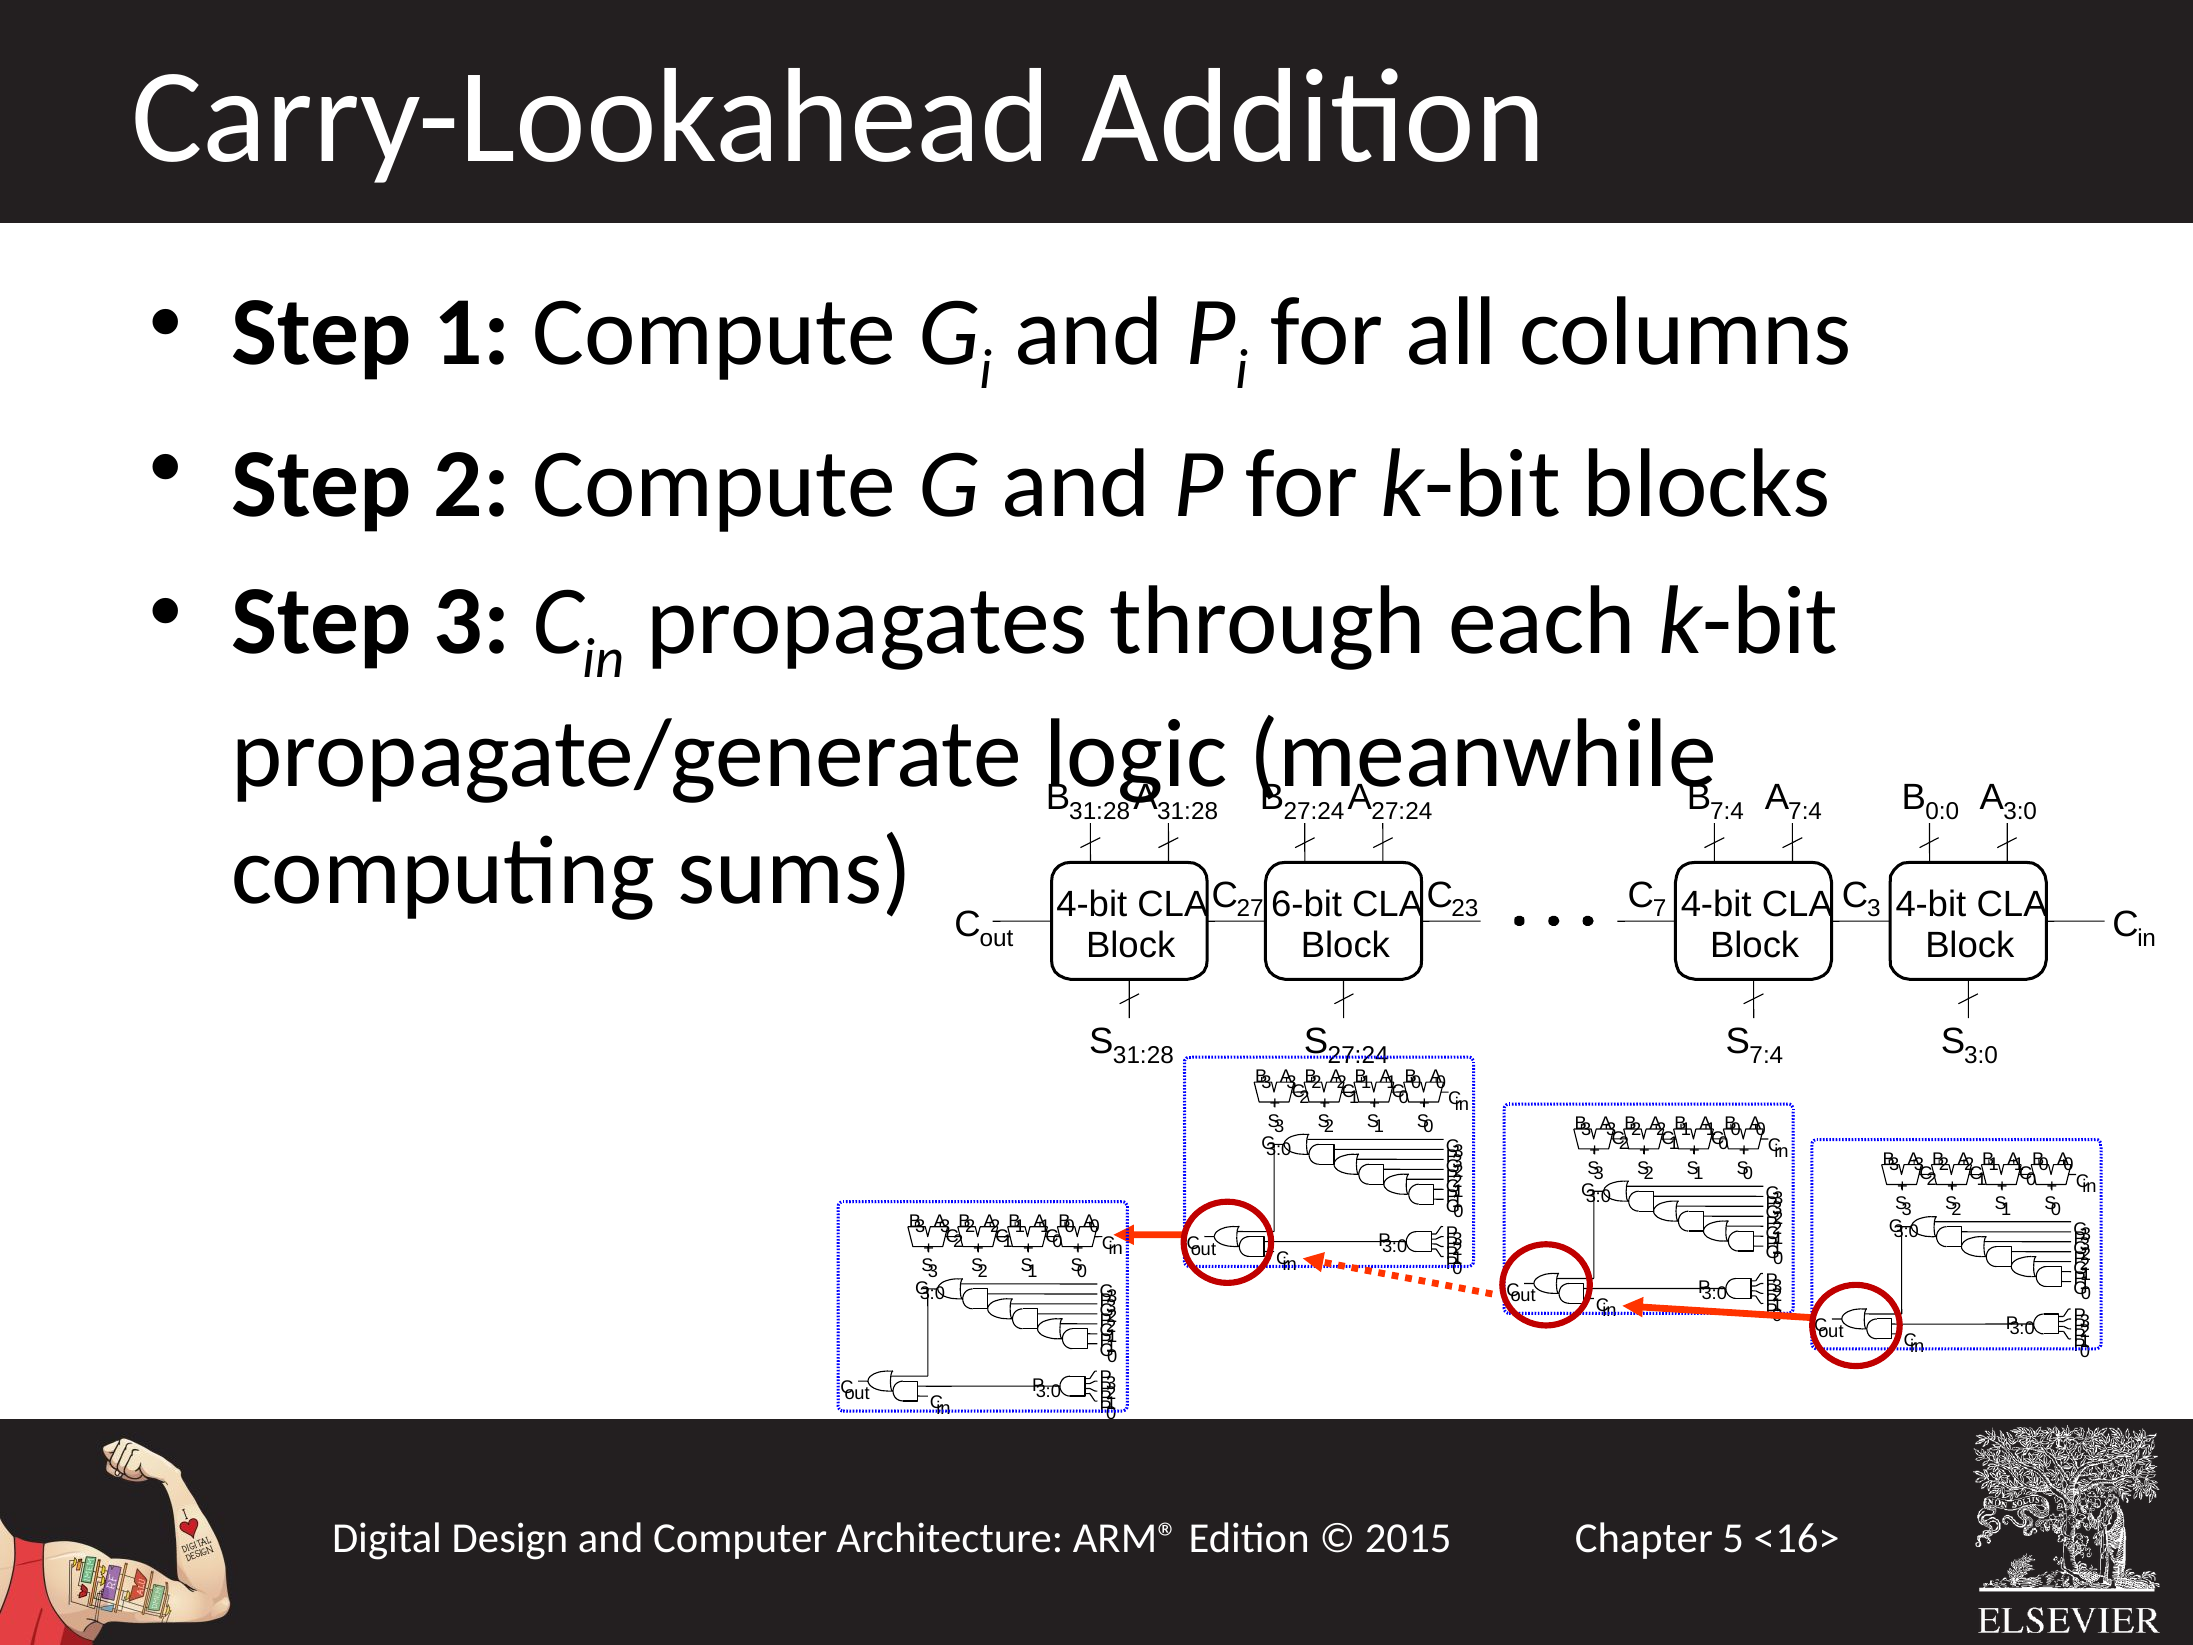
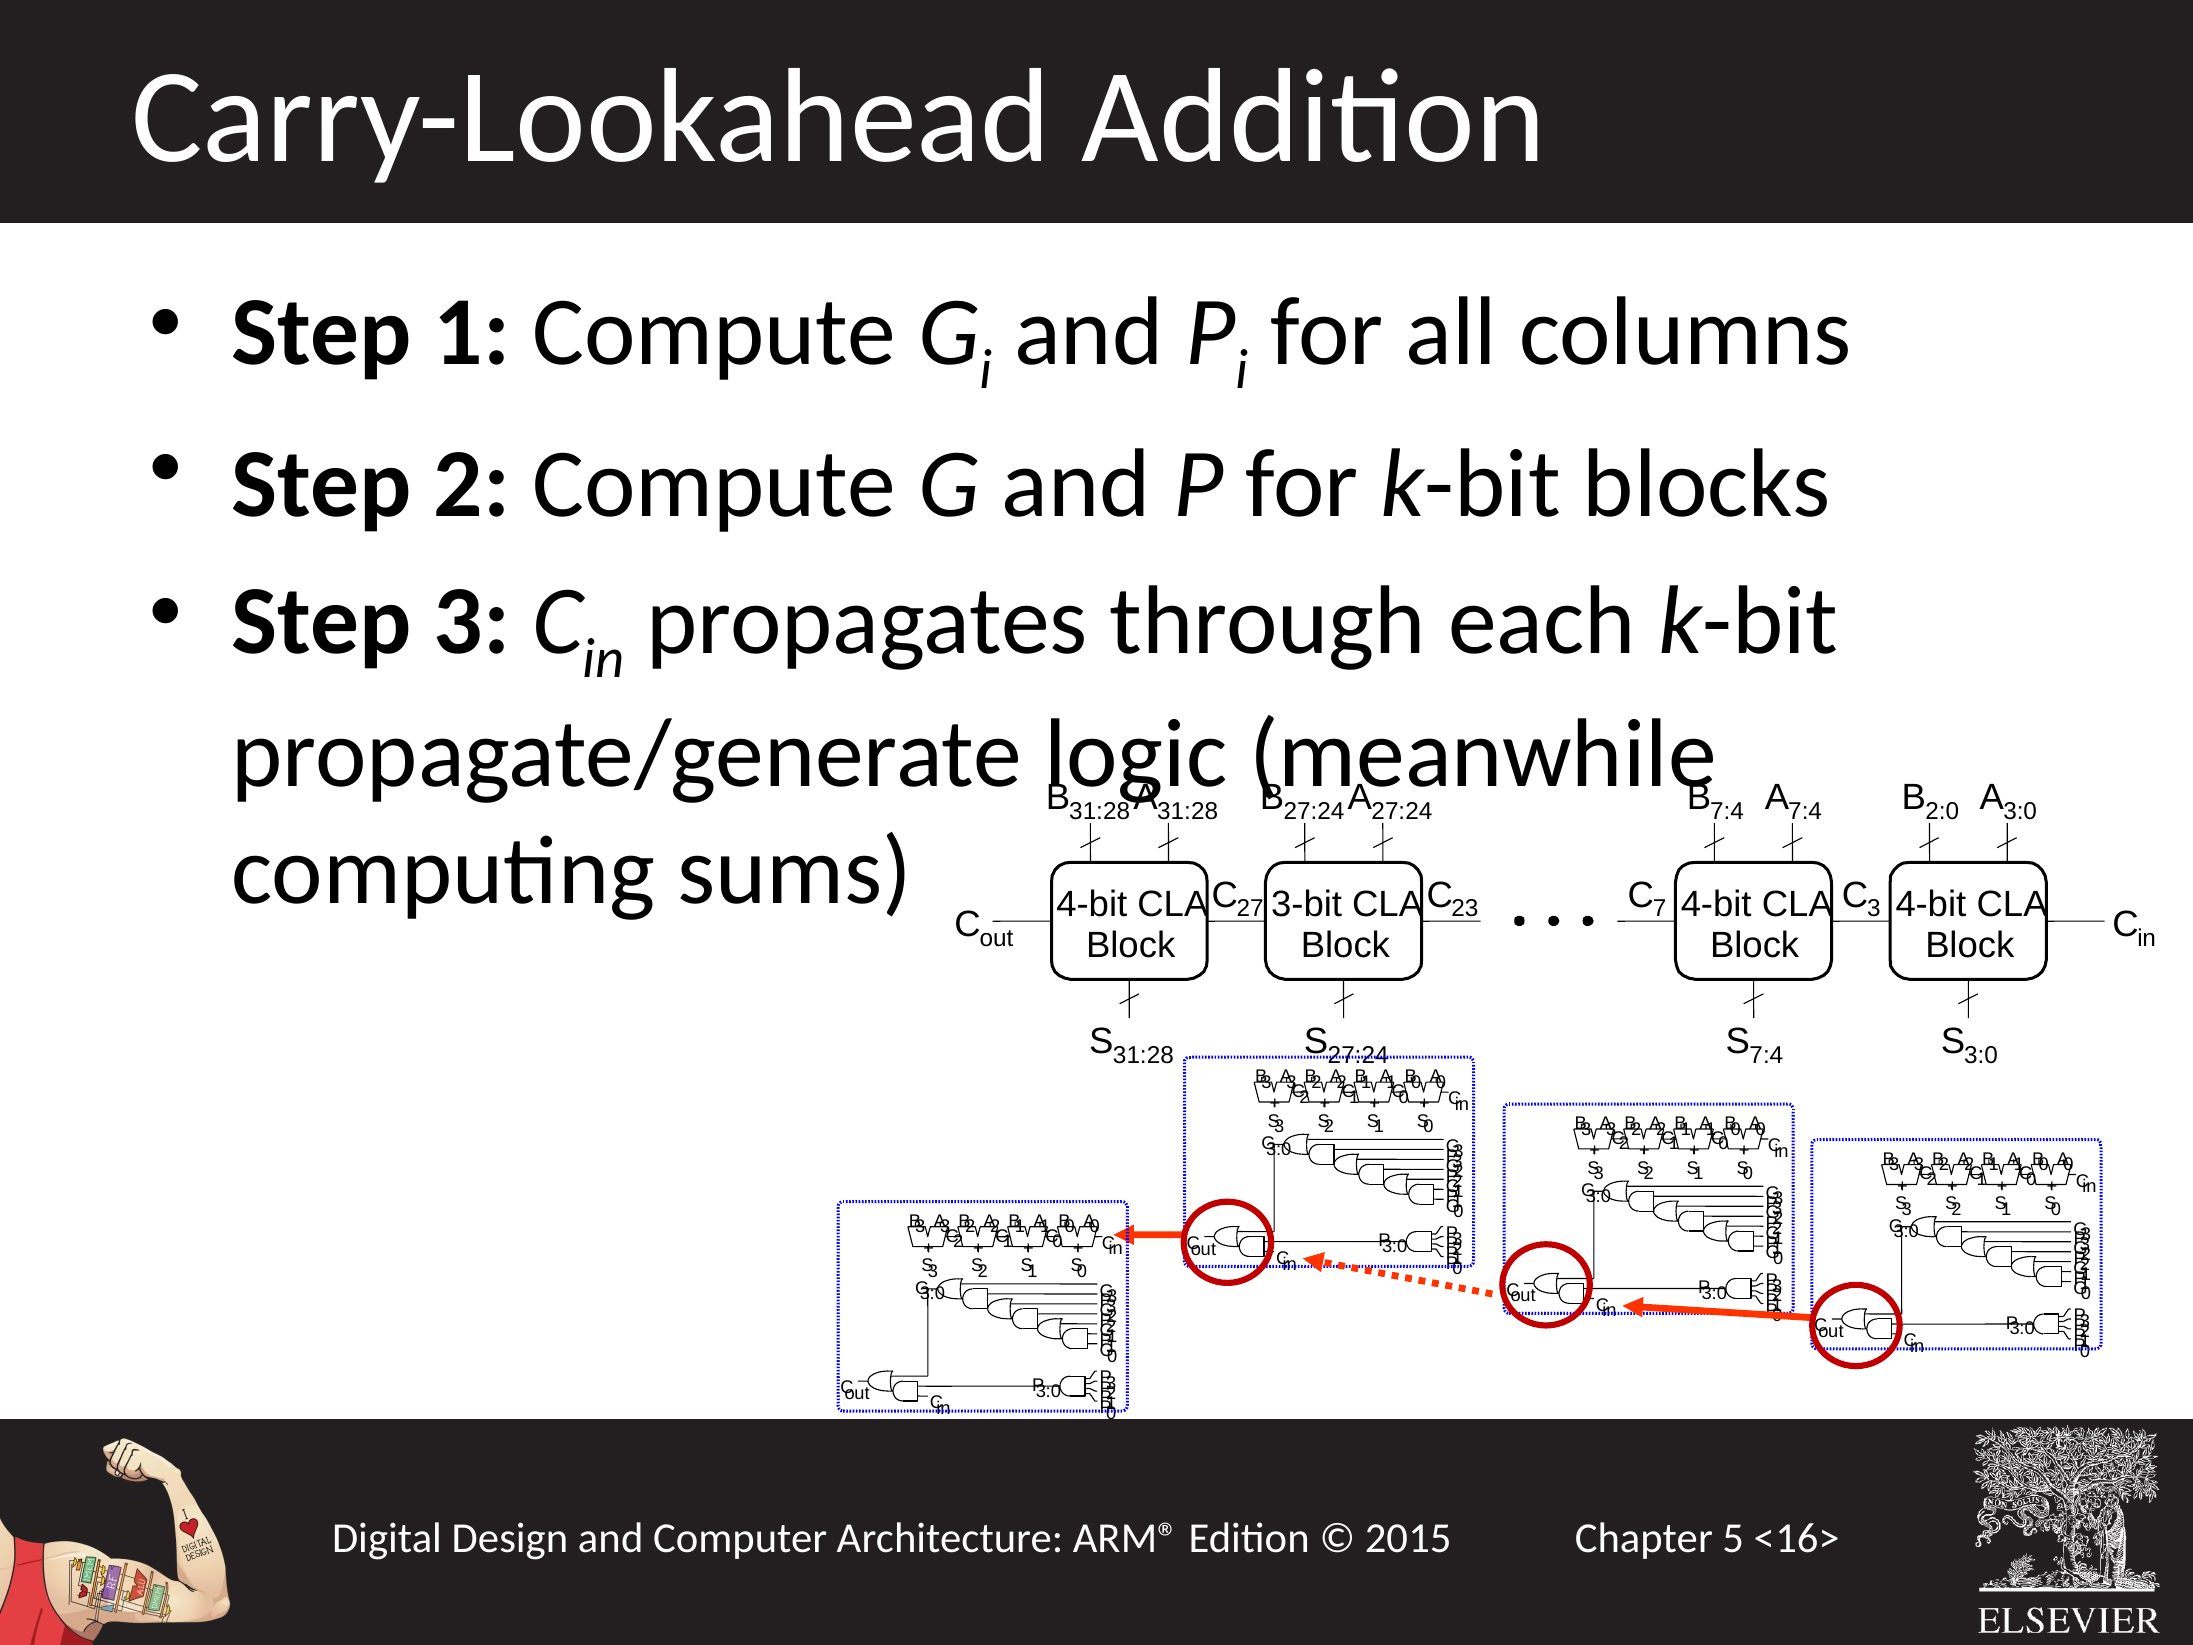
0:0: 0:0 -> 2:0 (1942, 811)
6-bit: 6-bit -> 3-bit (1307, 904)
